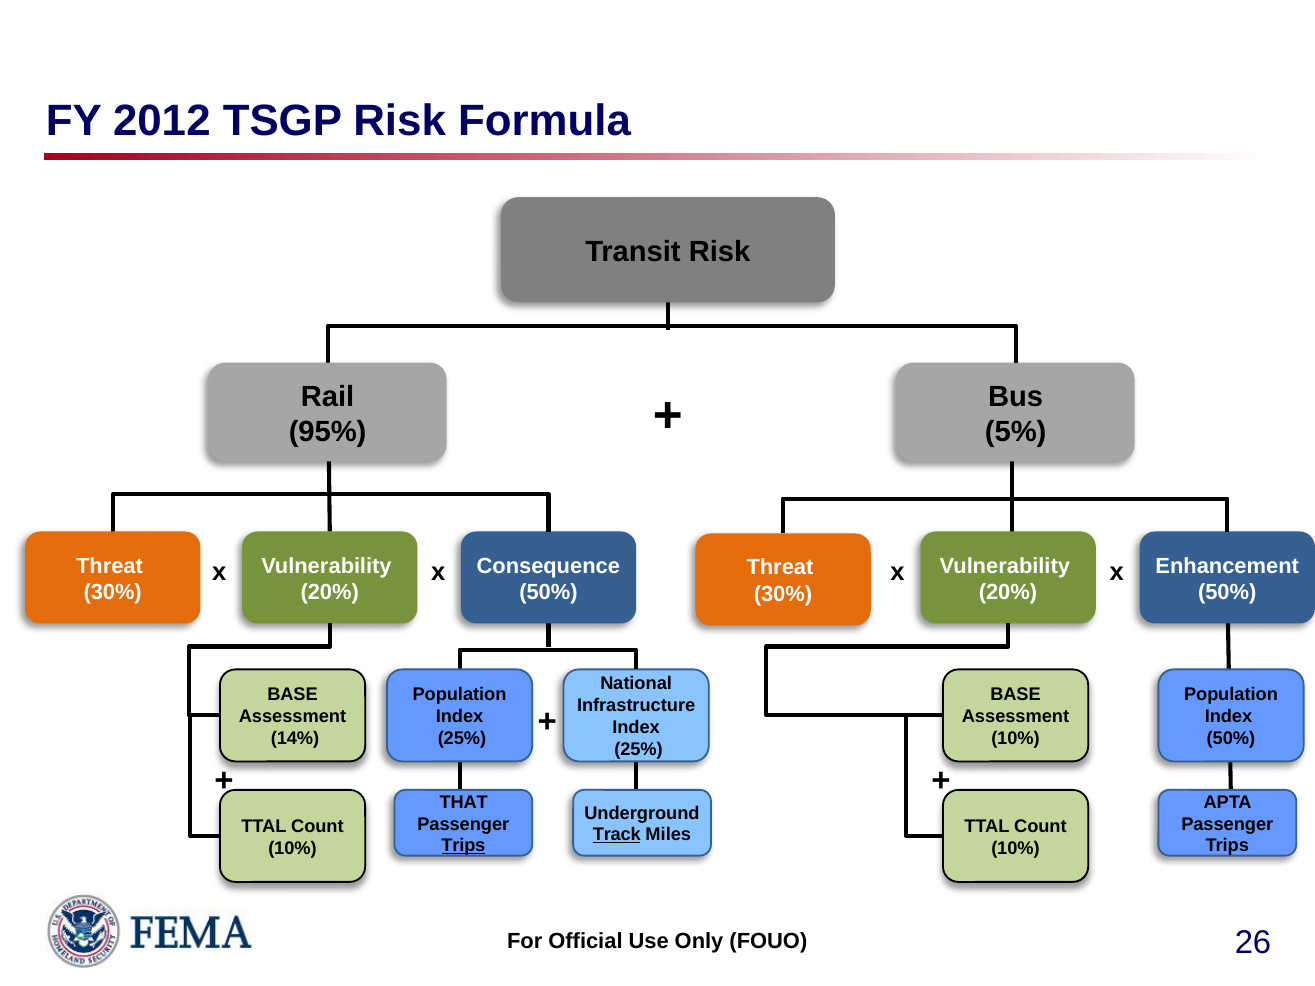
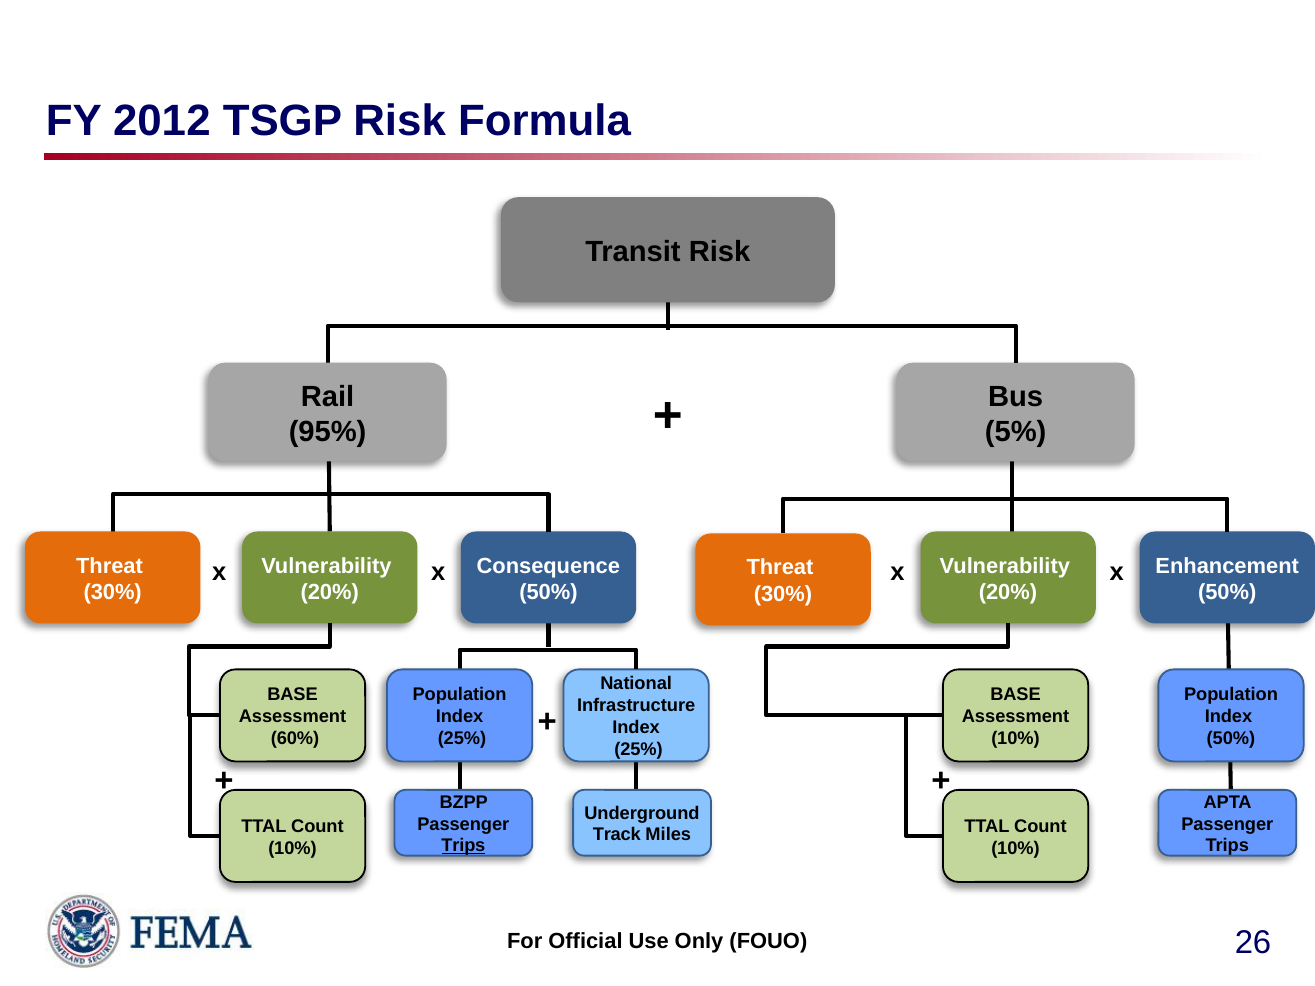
14%: 14% -> 60% (295, 739)
THAT: THAT -> BZPP (464, 802)
Track underline: present -> none (617, 835)
